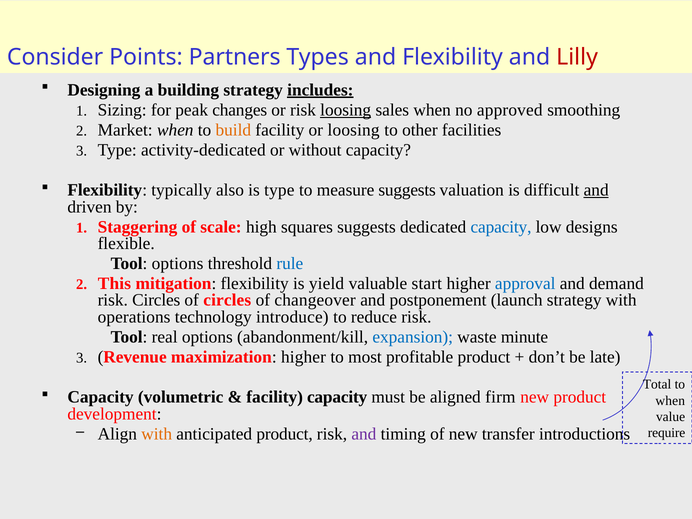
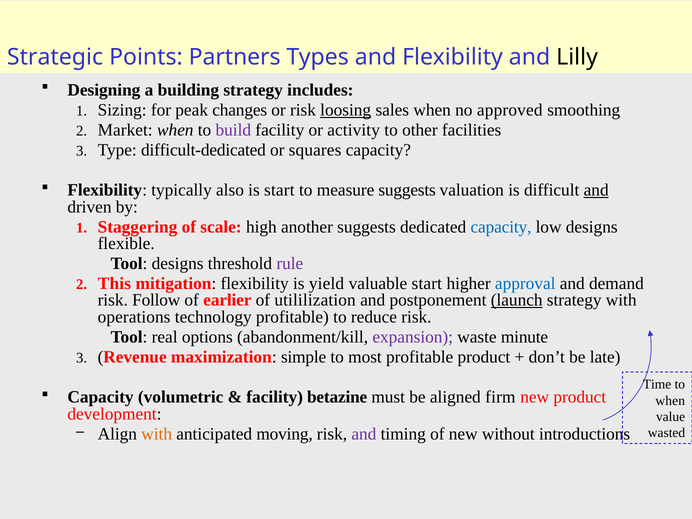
Consider: Consider -> Strategic (55, 57)
Lilly colour: red -> black (577, 57)
includes underline: present -> none (320, 90)
build colour: orange -> purple (233, 130)
or loosing: loosing -> activity (354, 130)
activity-dedicated: activity-dedicated -> difficult-dedicated (203, 150)
without: without -> squares (315, 150)
is type: type -> start (279, 190)
squares: squares -> another (307, 227)
Tool options: options -> designs (178, 264)
rule colour: blue -> purple (290, 264)
risk Circles: Circles -> Follow (156, 300)
of circles: circles -> earlier (227, 300)
changeover: changeover -> utililization (315, 300)
launch underline: none -> present (517, 300)
technology introduce: introduce -> profitable (292, 317)
expansion colour: blue -> purple (413, 337)
maximization higher: higher -> simple (304, 357)
Total: Total -> Time (657, 384)
facility capacity: capacity -> betazine (337, 397)
anticipated product: product -> moving (285, 434)
transfer: transfer -> without (508, 434)
require: require -> wasted (667, 433)
